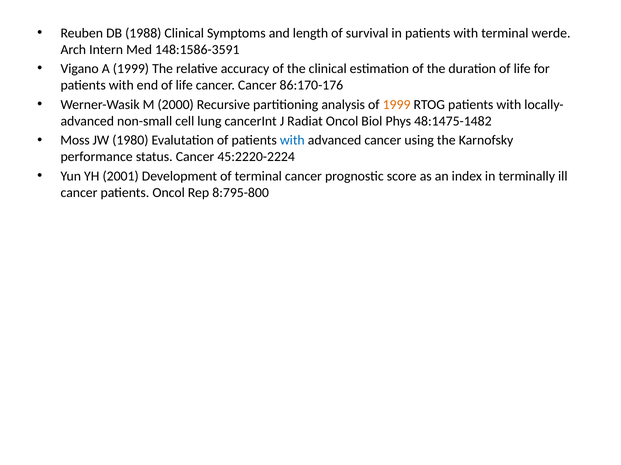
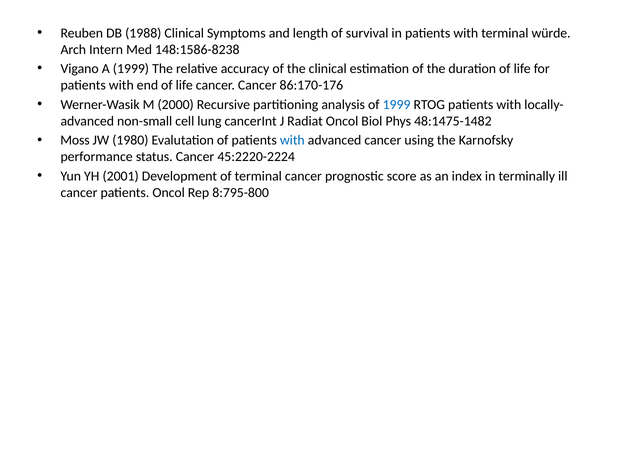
werde: werde -> würde (551, 33)
148:1586-3591: 148:1586-3591 -> 148:1586-8238 (197, 50)
1999 colour: orange -> blue (397, 105)
